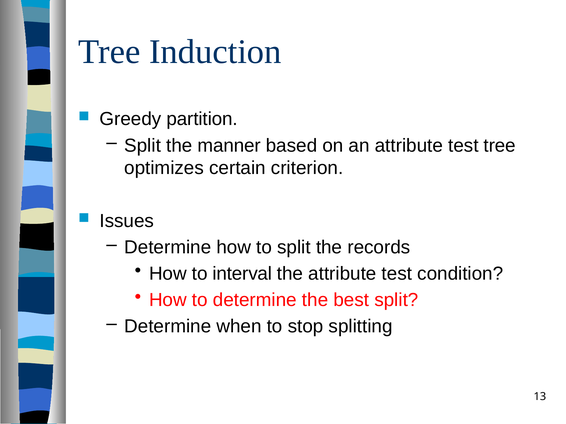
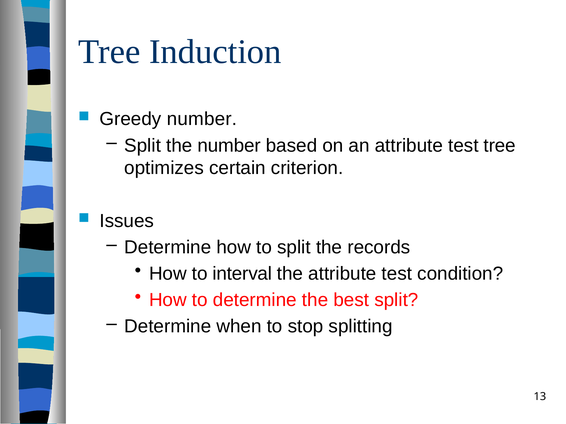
Greedy partition: partition -> number (202, 119)
the manner: manner -> number (229, 146)
